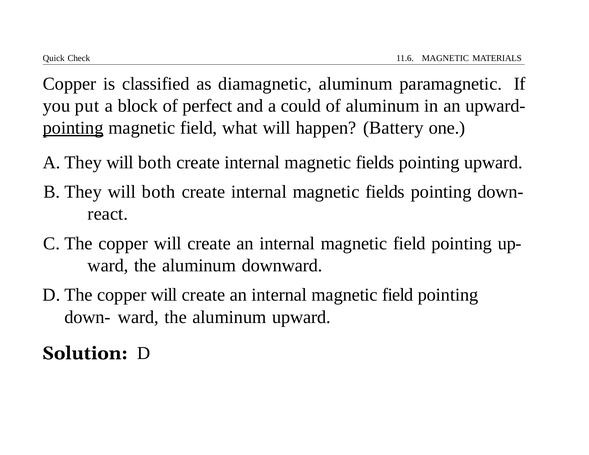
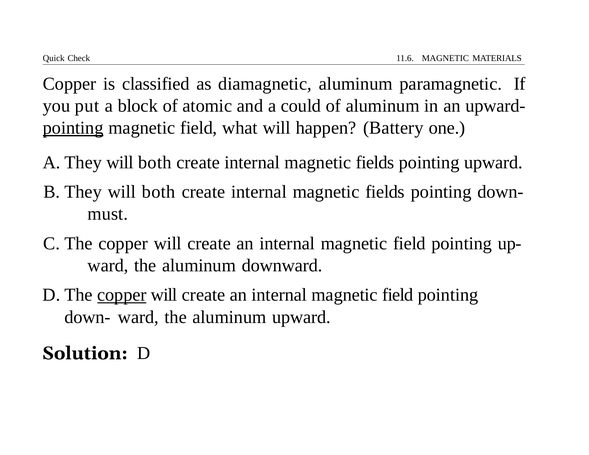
perfect: perfect -> atomic (207, 106)
react: react -> must (108, 214)
copper underline: none -> present (122, 295)
